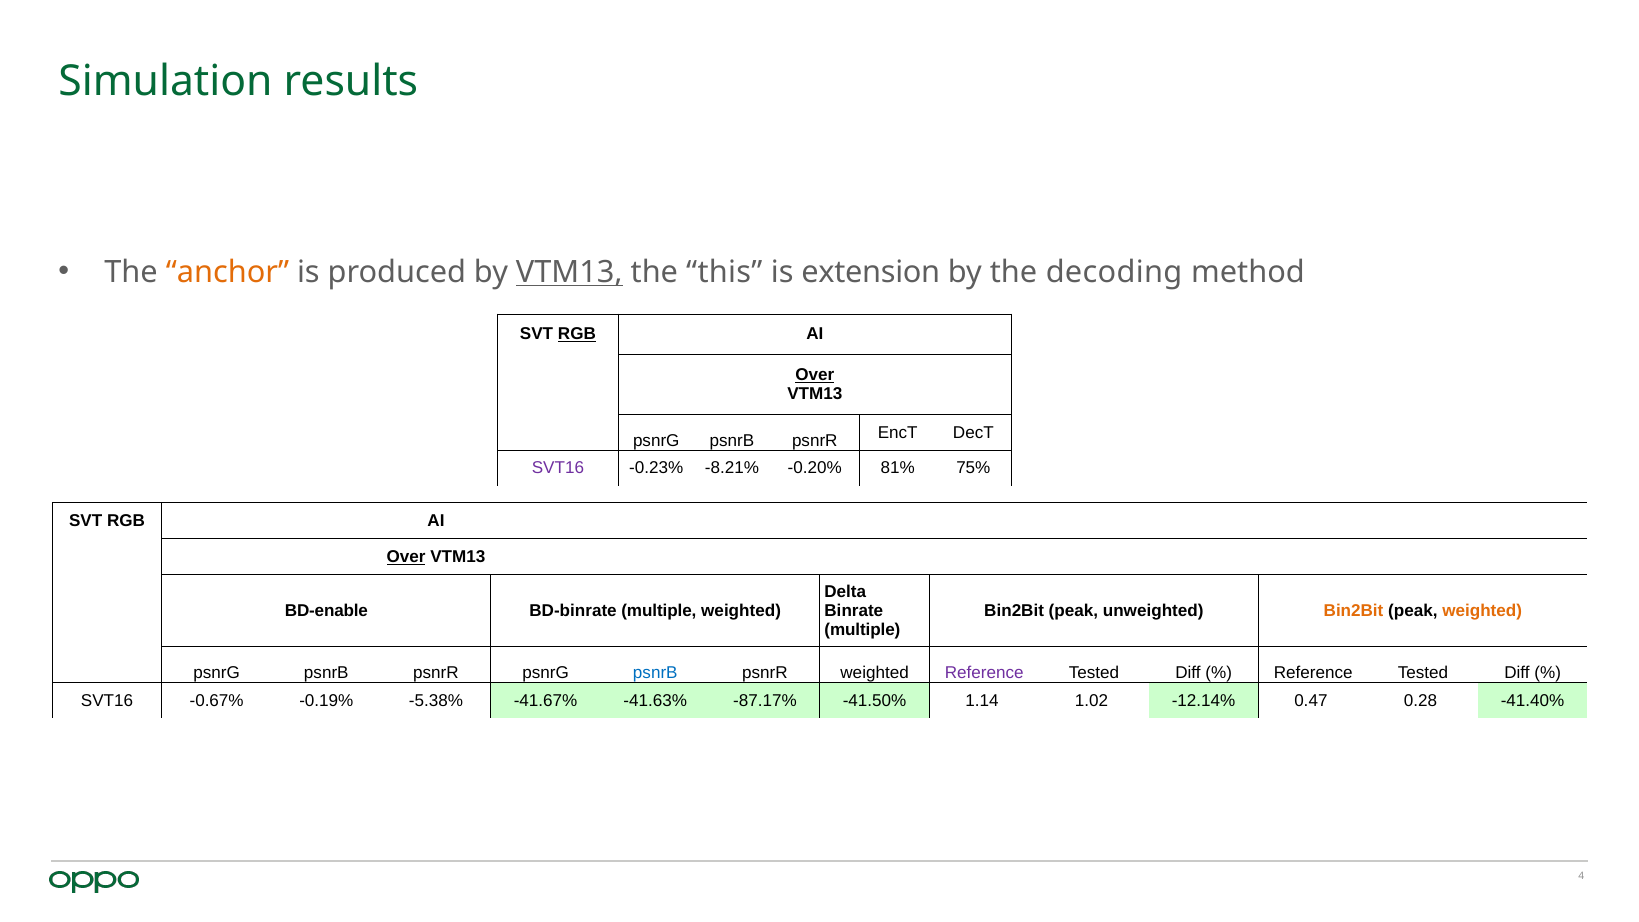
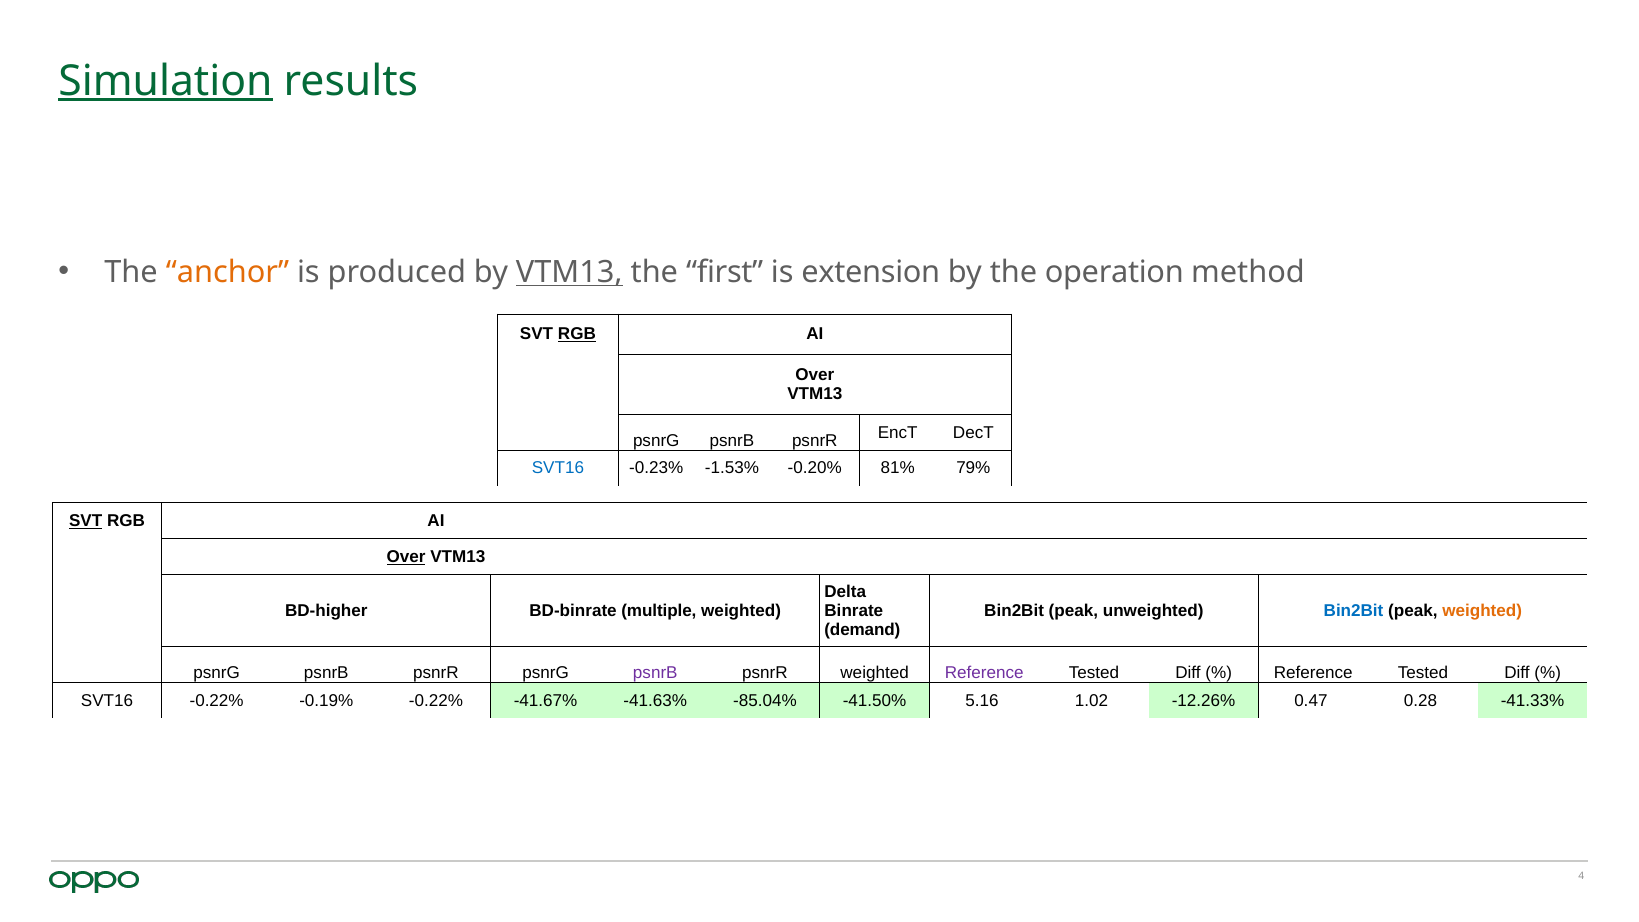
Simulation underline: none -> present (165, 81)
this: this -> first (725, 272)
decoding: decoding -> operation (1114, 272)
Over underline: present -> none (815, 375)
SVT16 colour: purple -> blue (558, 468)
-8.21%: -8.21% -> -1.53% (732, 468)
75%: 75% -> 79% (973, 468)
SVT underline: none -> present (86, 521)
BD-enable: BD-enable -> BD-higher (326, 611)
Bin2Bit colour: orange -> blue (1354, 611)
multiple: multiple -> demand (862, 630)
psnrB colour: blue -> purple (655, 673)
SVT16 -0.67%: -0.67% -> -0.22% (217, 701)
-0.19% -5.38%: -5.38% -> -0.22% (436, 701)
-87.17%: -87.17% -> -85.04% (765, 701)
1.14: 1.14 -> 5.16 (982, 701)
-12.14%: -12.14% -> -12.26% (1204, 701)
-41.40%: -41.40% -> -41.33% (1533, 701)
